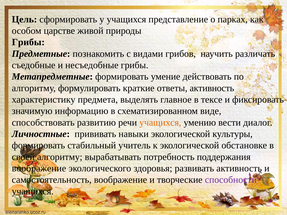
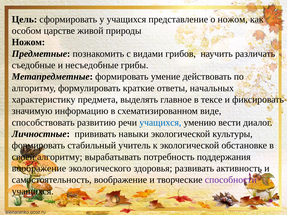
о парках: парках -> ножом (233, 19)
Грибы: Грибы -> Ножом (28, 42)
ответы активность: активность -> начальных (212, 88)
учащихся colour: orange -> blue (160, 123)
